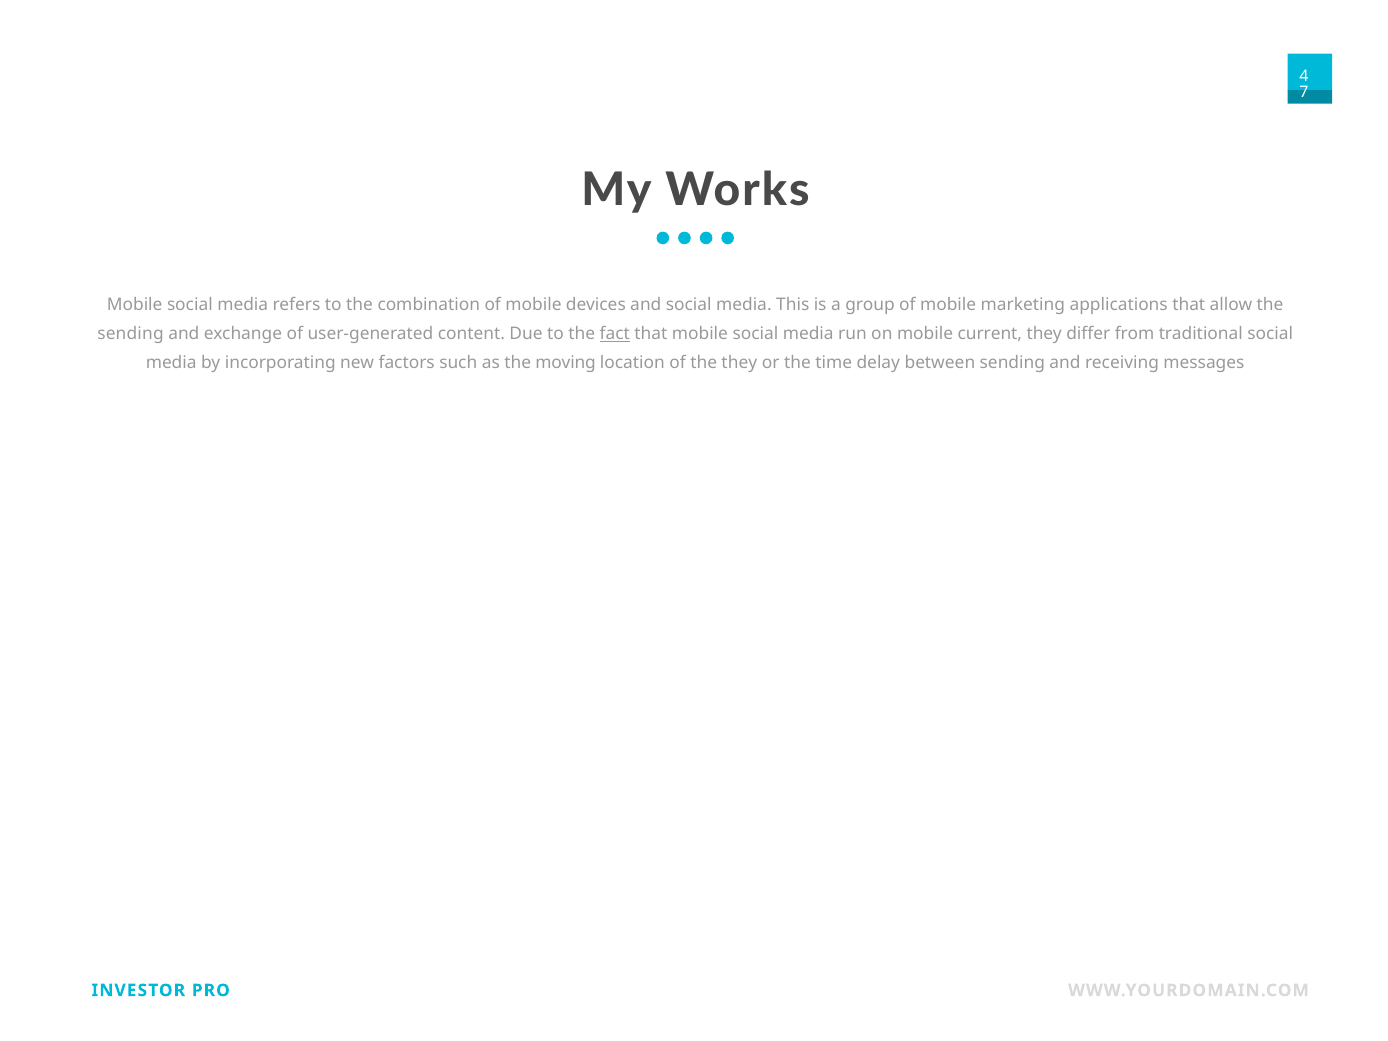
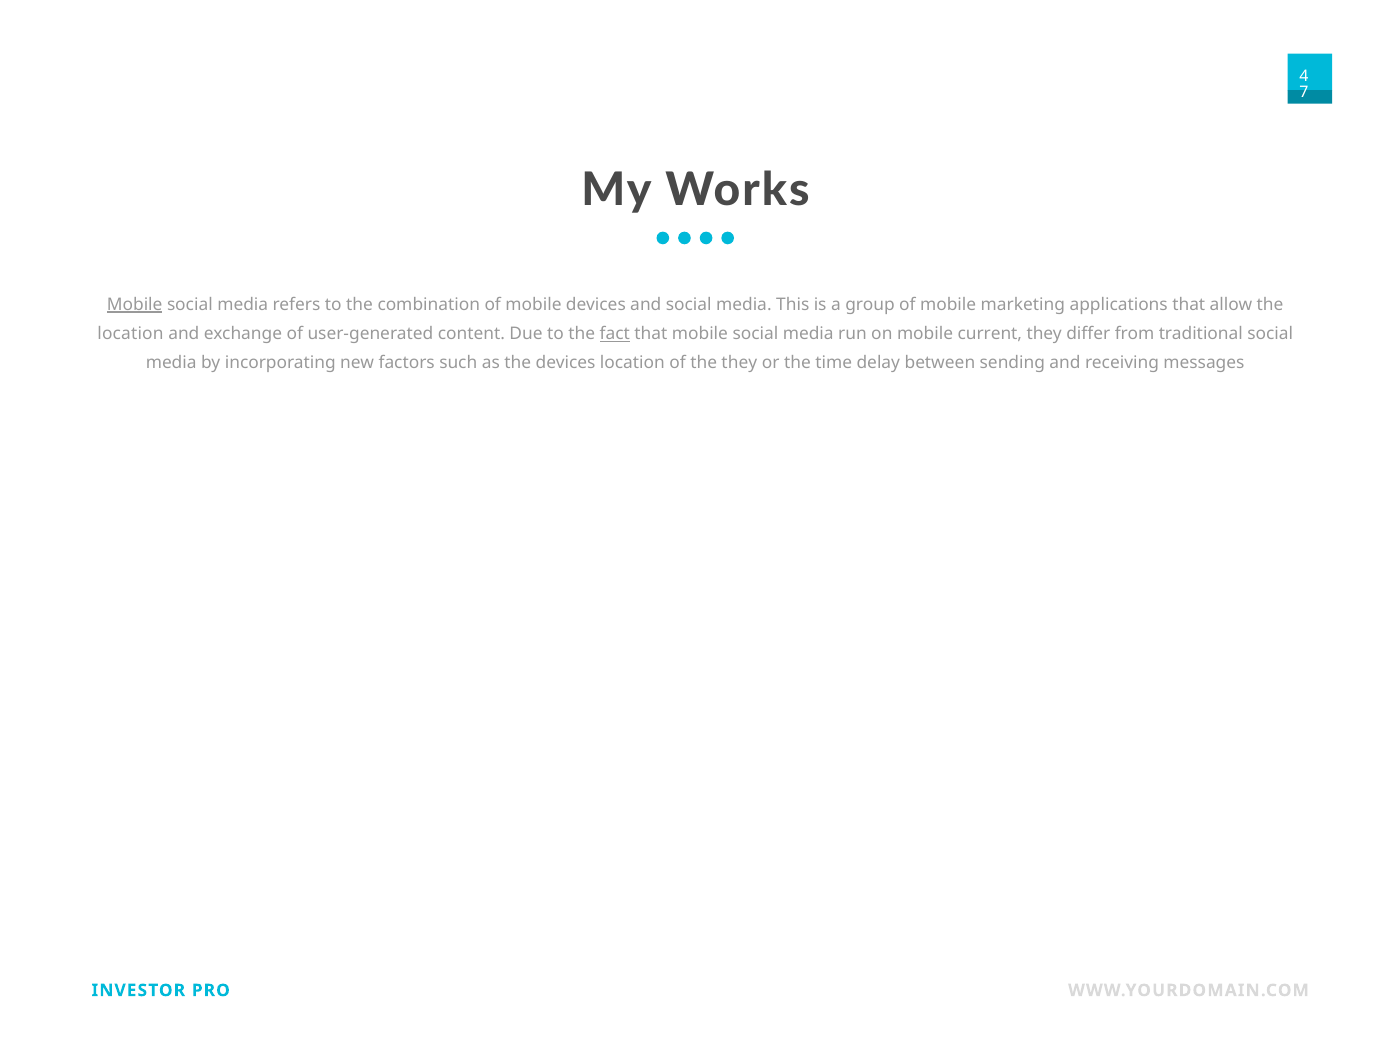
Mobile underline: none -> present (135, 305)
sending: sending -> location (130, 334)
the moving: moving -> devices (566, 363)
